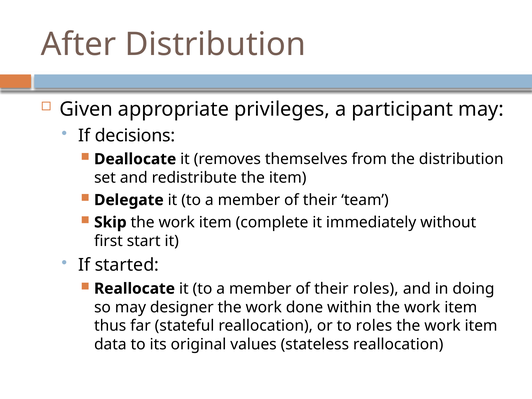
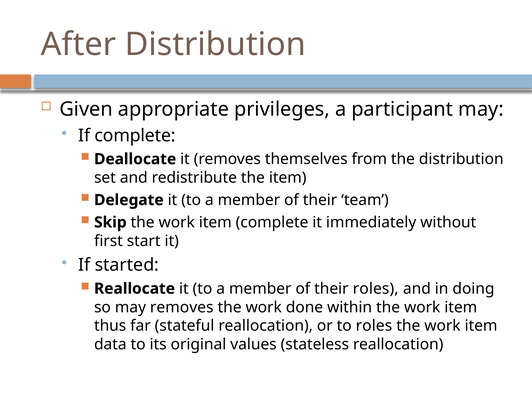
If decisions: decisions -> complete (135, 136)
may designer: designer -> removes (182, 307)
